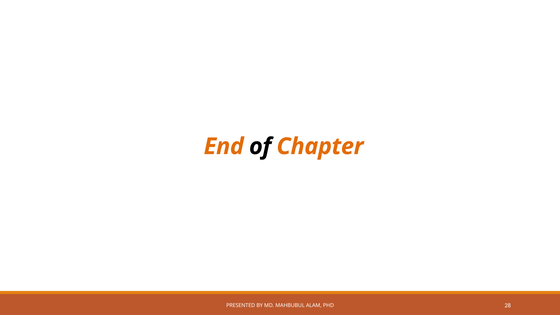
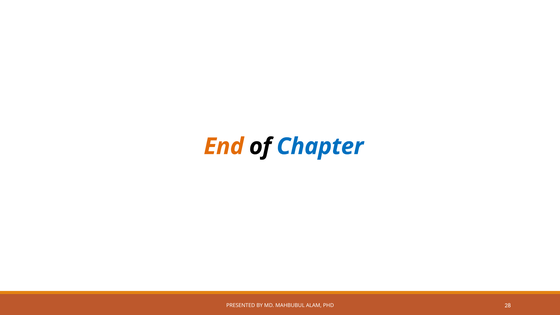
Chapter colour: orange -> blue (320, 146)
